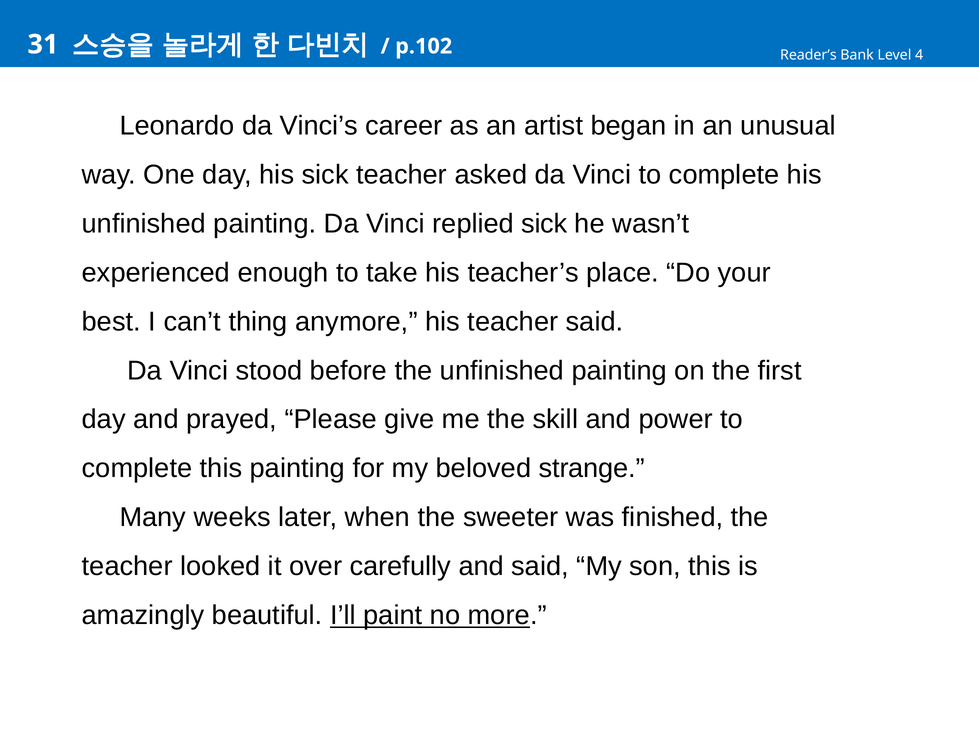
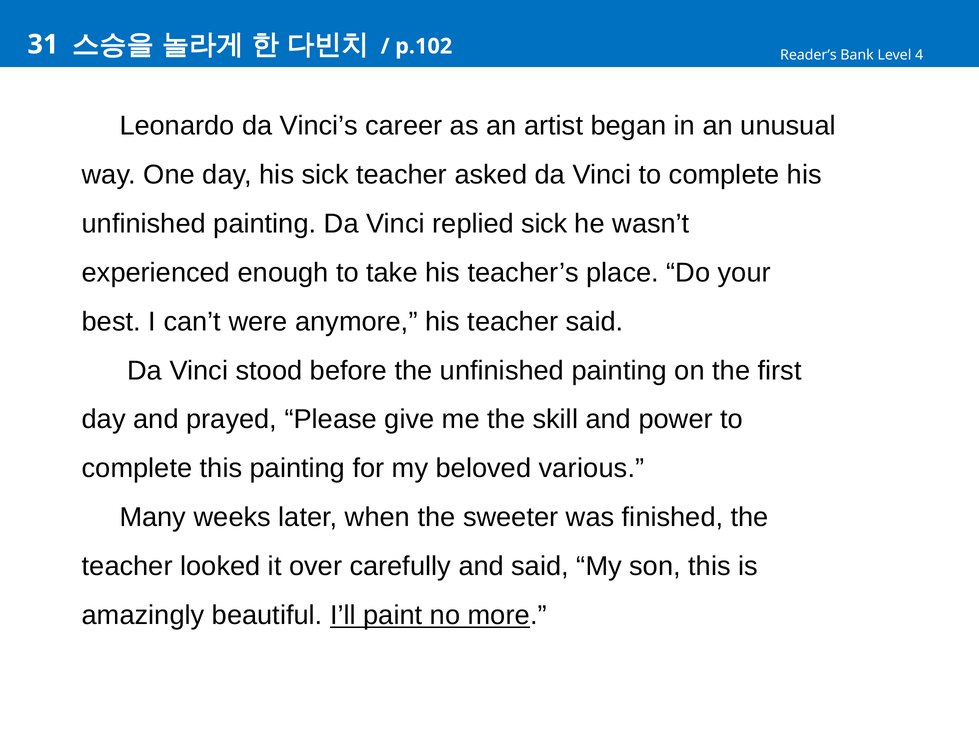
thing: thing -> were (258, 322)
strange: strange -> various (592, 469)
